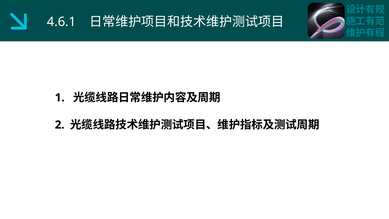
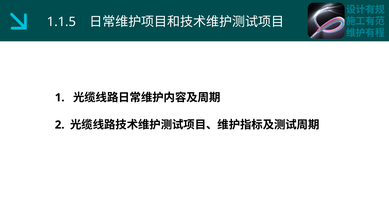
4.6.1: 4.6.1 -> 1.1.5 (61, 22)
